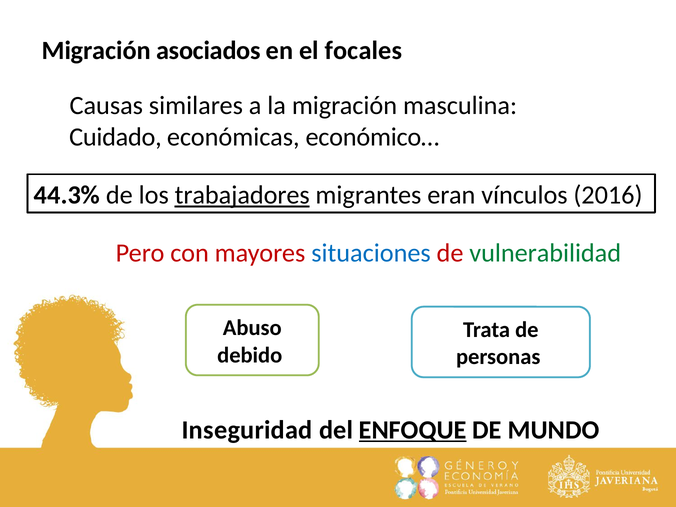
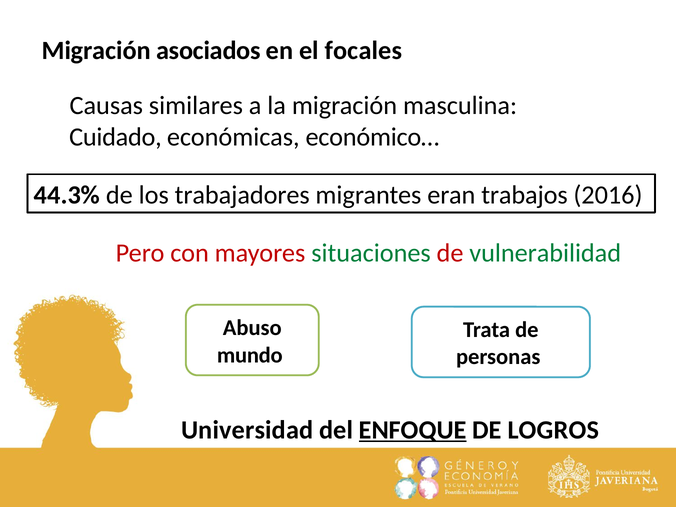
trabajadores underline: present -> none (242, 195)
vínculos: vínculos -> trabajos (524, 195)
situaciones colour: blue -> green (371, 253)
debido: debido -> mundo (250, 355)
Inseguridad: Inseguridad -> Universidad (247, 430)
MUNDO: MUNDO -> LOGROS (554, 430)
